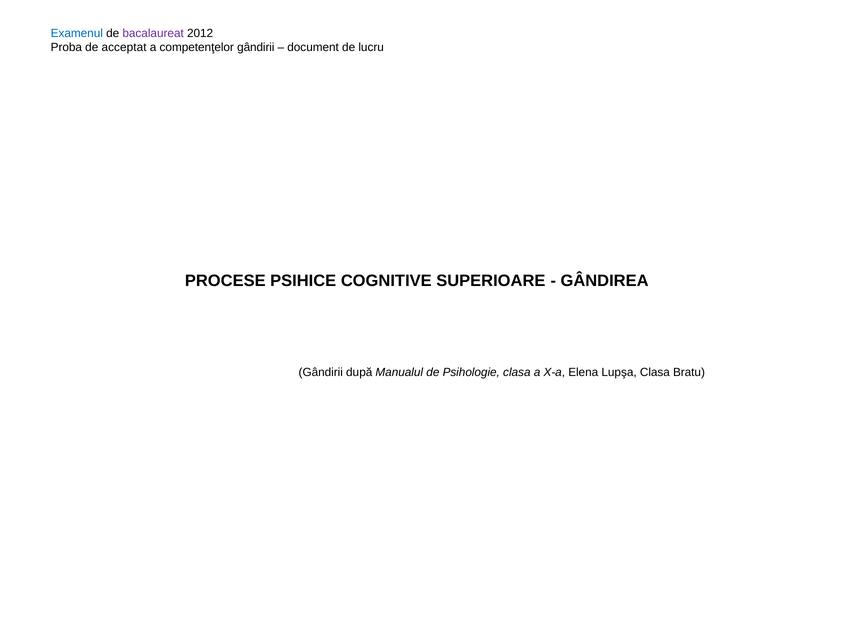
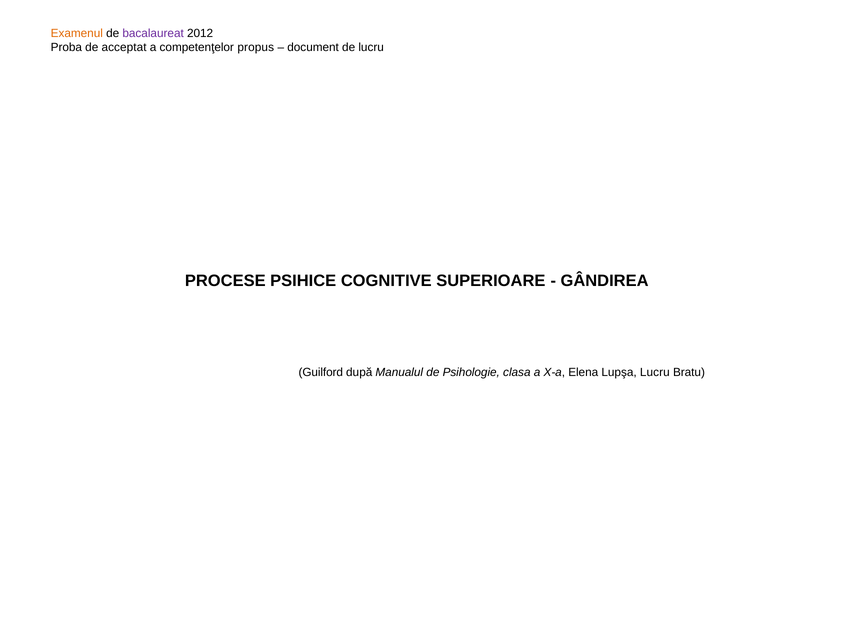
Examenul colour: blue -> orange (77, 33)
competenţelor gândirii: gândirii -> propus (256, 47)
Gândirii: Gândirii -> Guilford (321, 373)
Lupşa Clasa: Clasa -> Lucru (655, 373)
